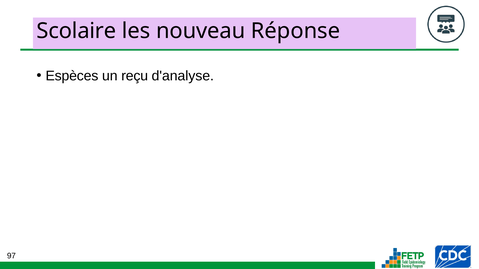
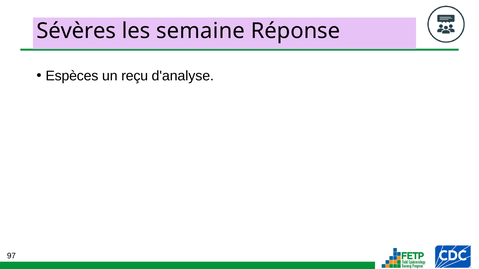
Scolaire: Scolaire -> Sévères (76, 31)
nouveau: nouveau -> semaine (201, 31)
